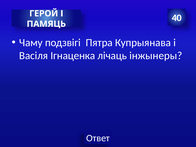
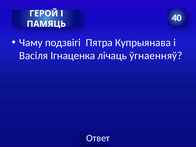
інжынеры: інжынеры -> ўгнаенняў (156, 56)
